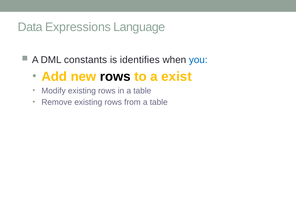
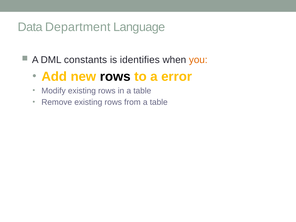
Expressions: Expressions -> Department (78, 27)
you colour: blue -> orange (198, 60)
exist: exist -> error (177, 77)
